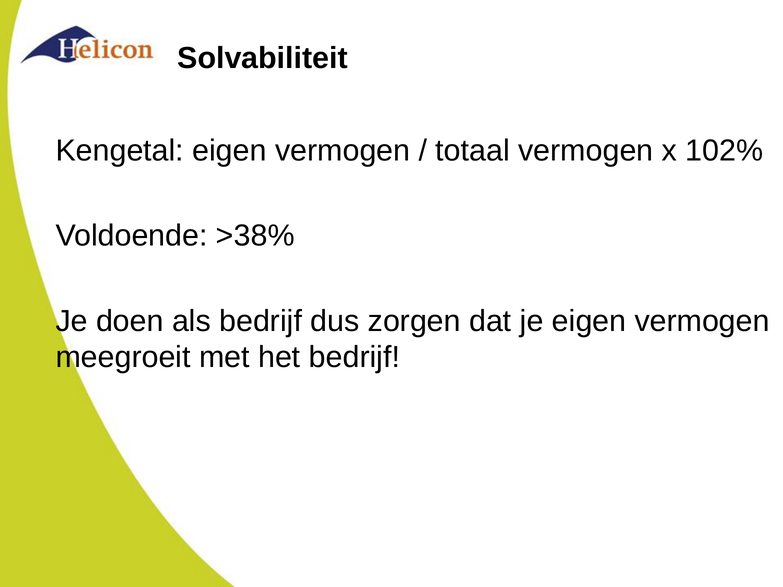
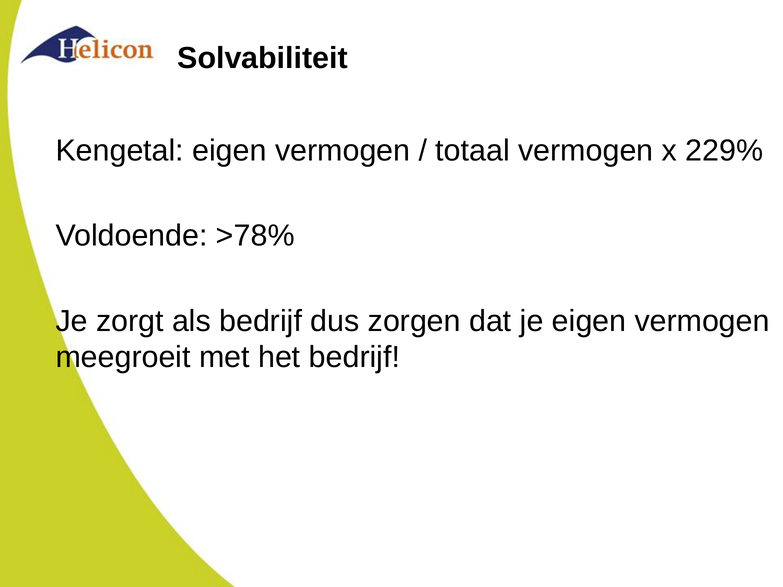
102%: 102% -> 229% (724, 151)
>38%: >38% -> >78% (255, 236)
doen: doen -> zorgt (130, 321)
